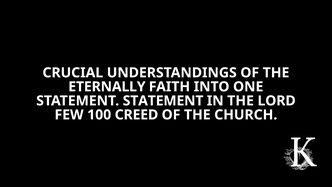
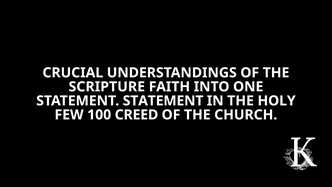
ETERNALLY: ETERNALLY -> SCRIPTURE (107, 87)
LORD: LORD -> HOLY (277, 101)
